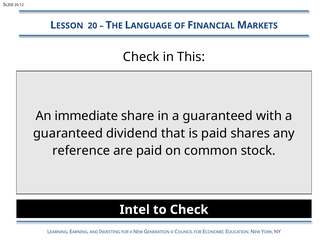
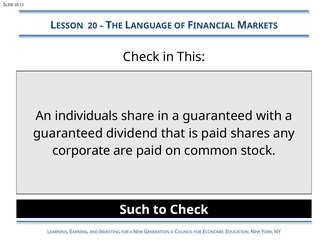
immediate: immediate -> individuals (86, 116)
reference: reference -> corporate (81, 151)
Intel: Intel -> Such (135, 210)
